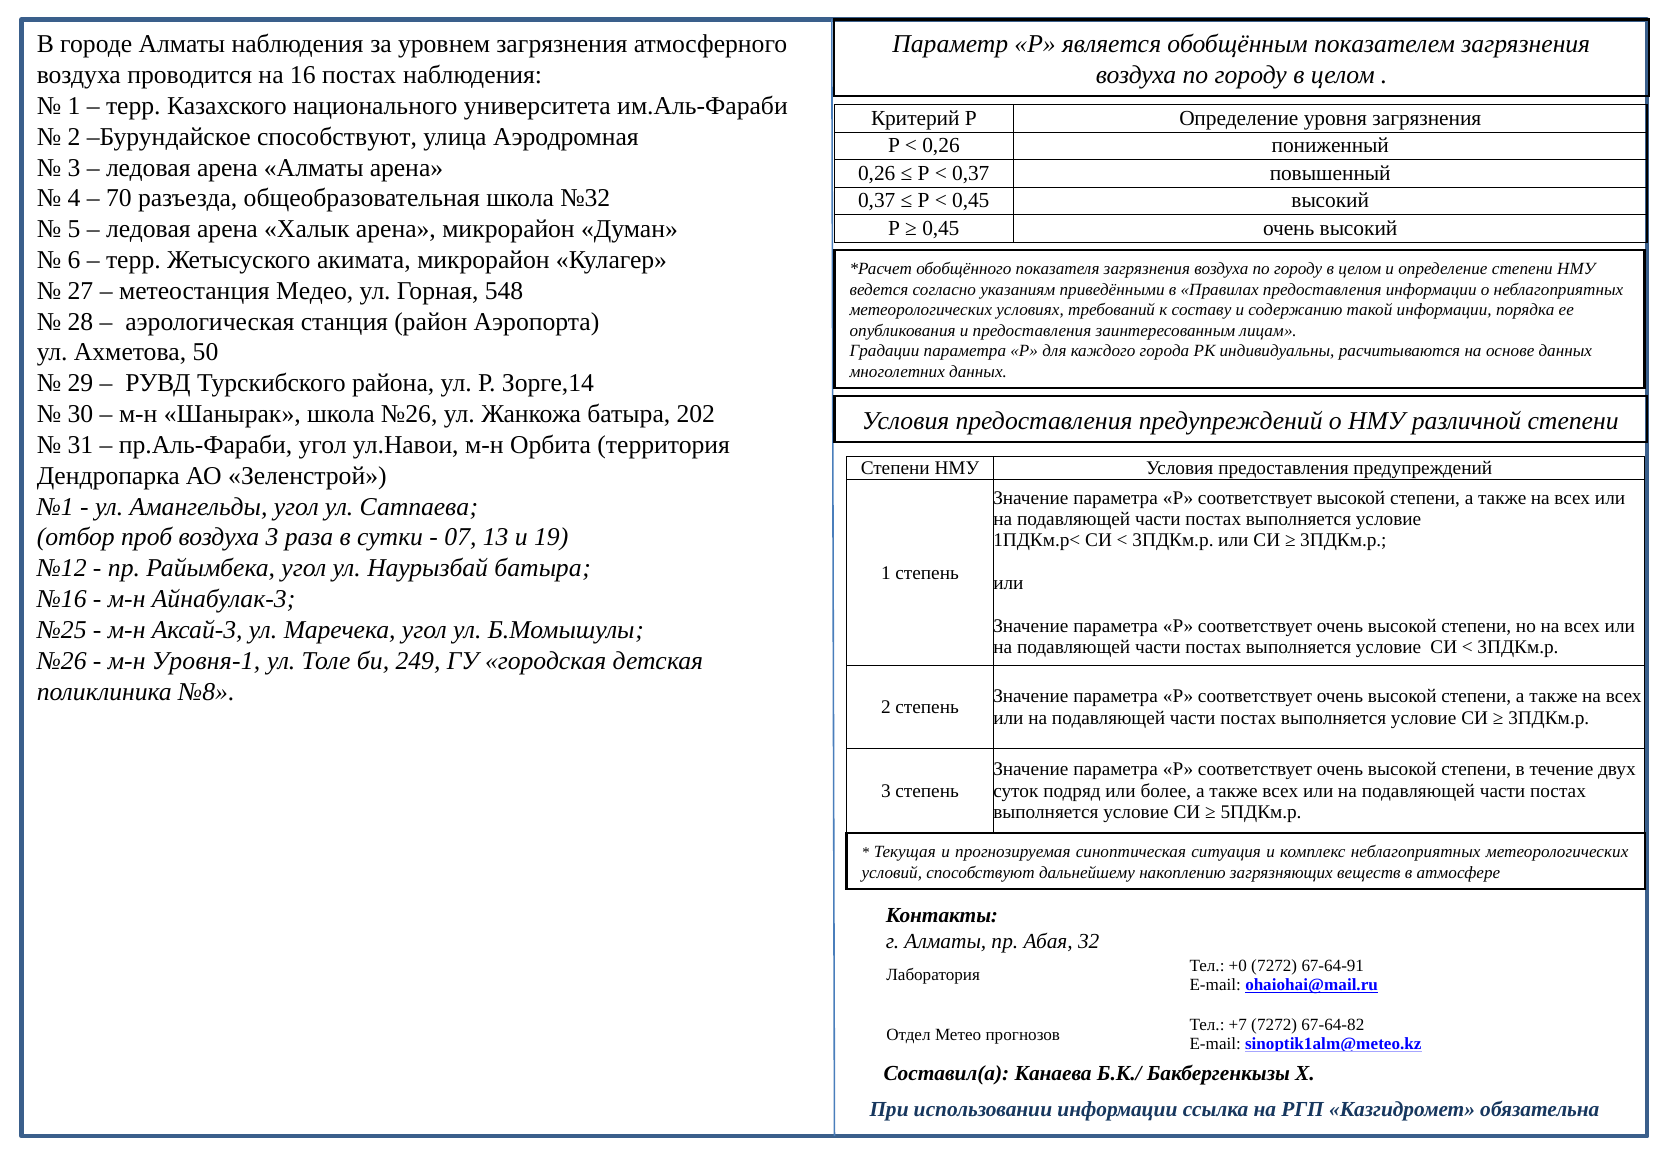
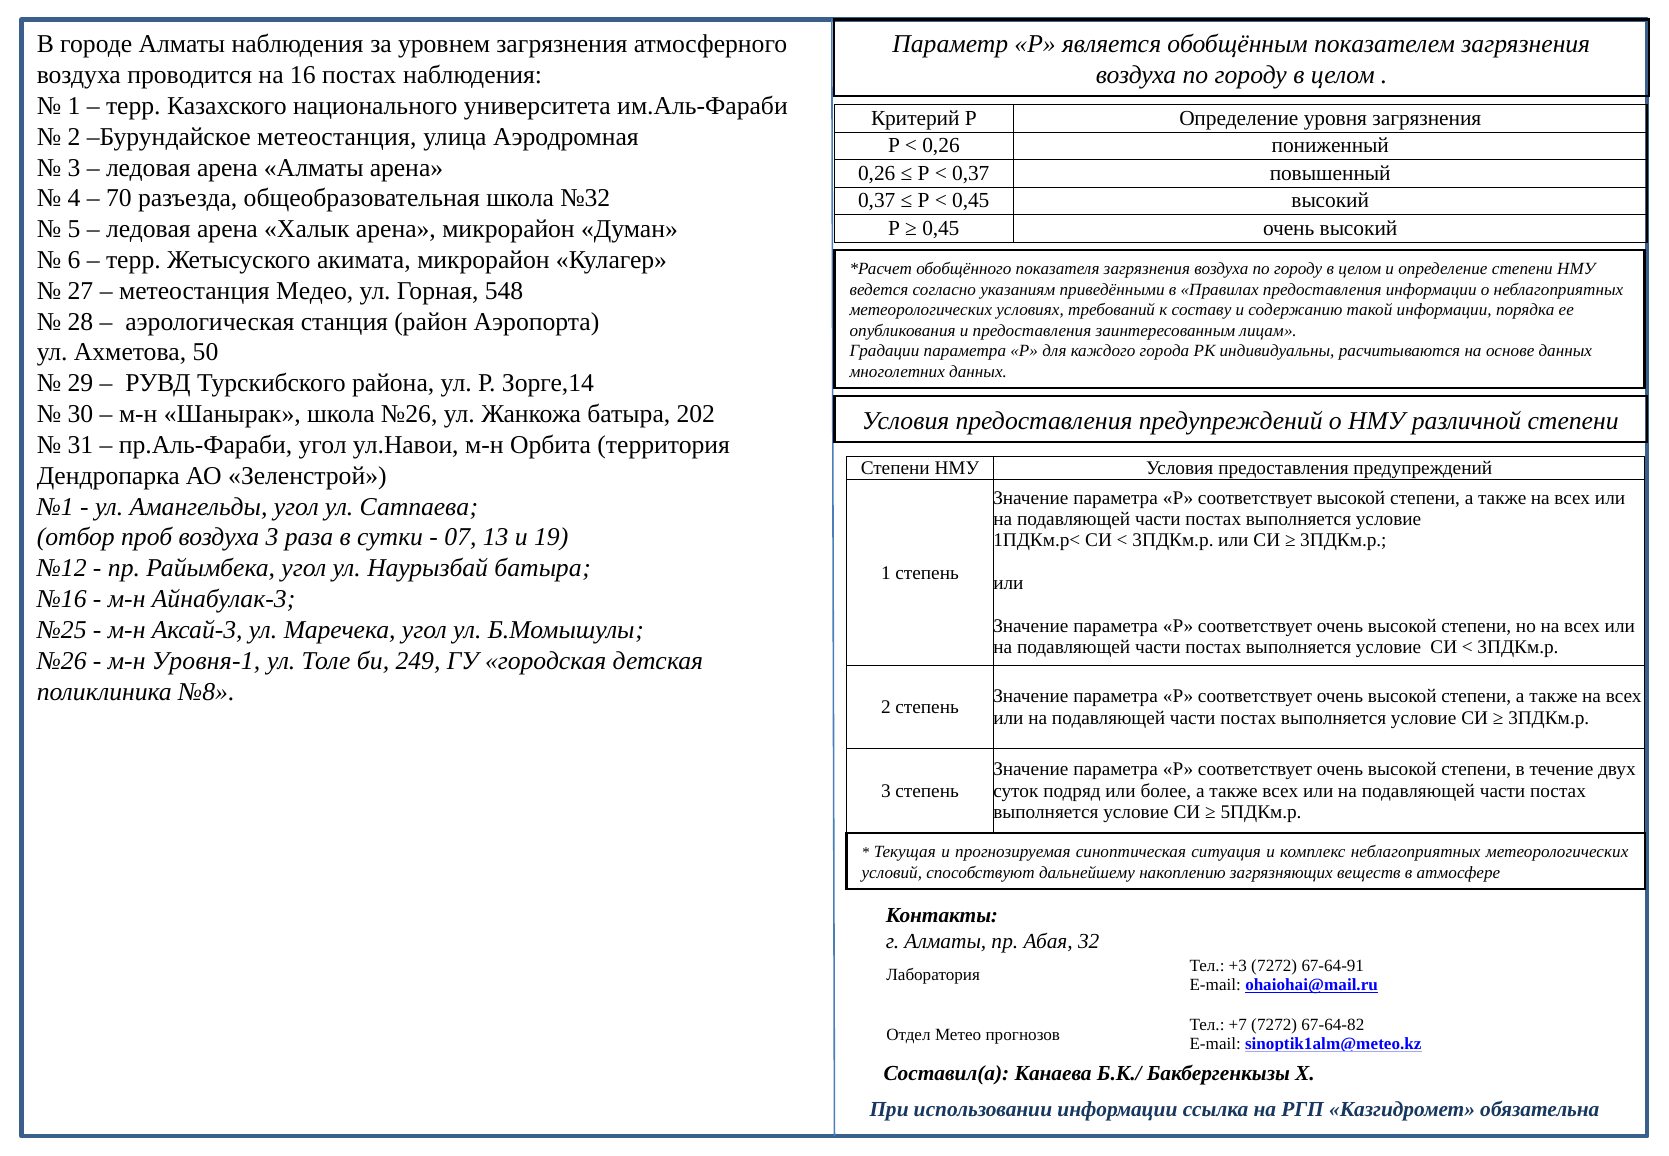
Бурундайское способствуют: способствуют -> метеостанция (337, 137)
+0: +0 -> +3 (1238, 965)
